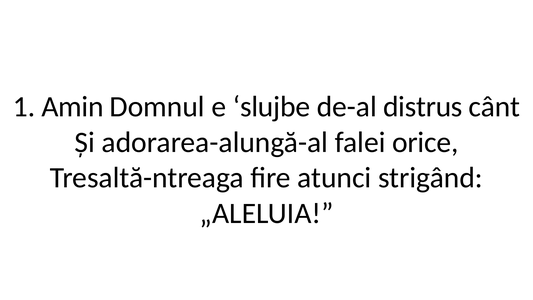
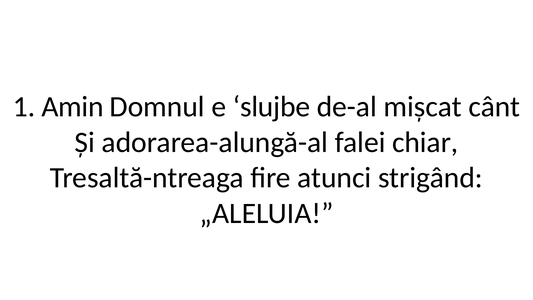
distrus: distrus -> mișcat (423, 107)
orice: orice -> chiar (425, 142)
